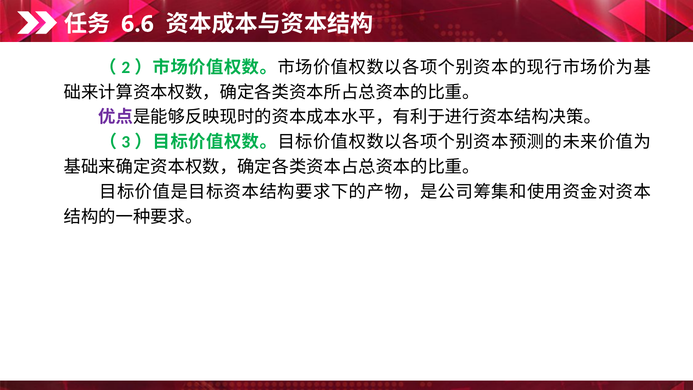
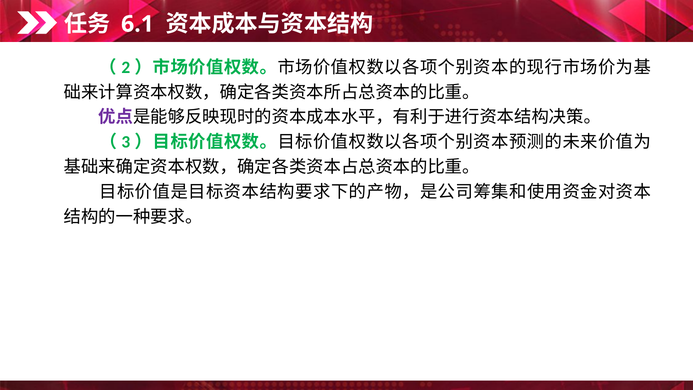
6.6: 6.6 -> 6.1 (137, 24)
